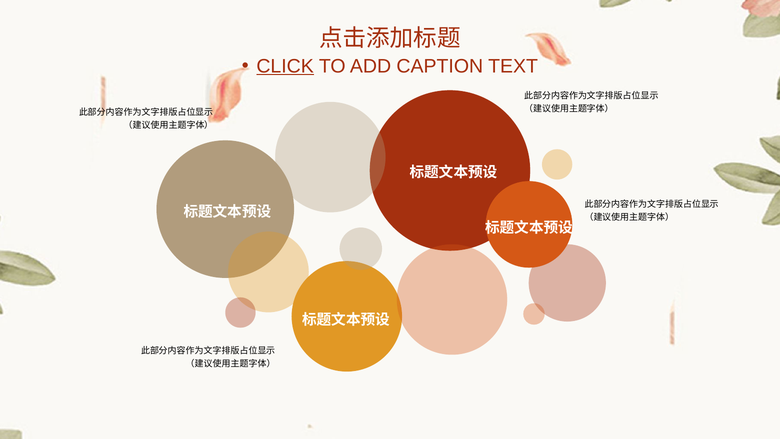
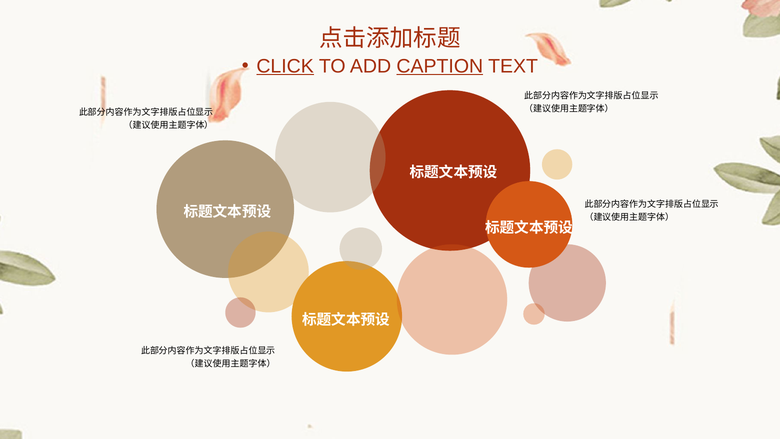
CAPTION underline: none -> present (440, 66)
